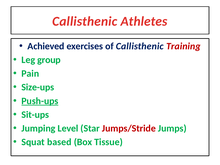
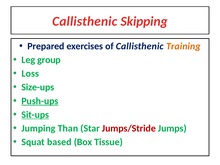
Athletes: Athletes -> Skipping (144, 21)
Achieved: Achieved -> Prepared (46, 46)
Training colour: red -> orange (183, 46)
Pain: Pain -> Loss (30, 74)
Sit-ups underline: none -> present (35, 115)
Level: Level -> Than (68, 128)
